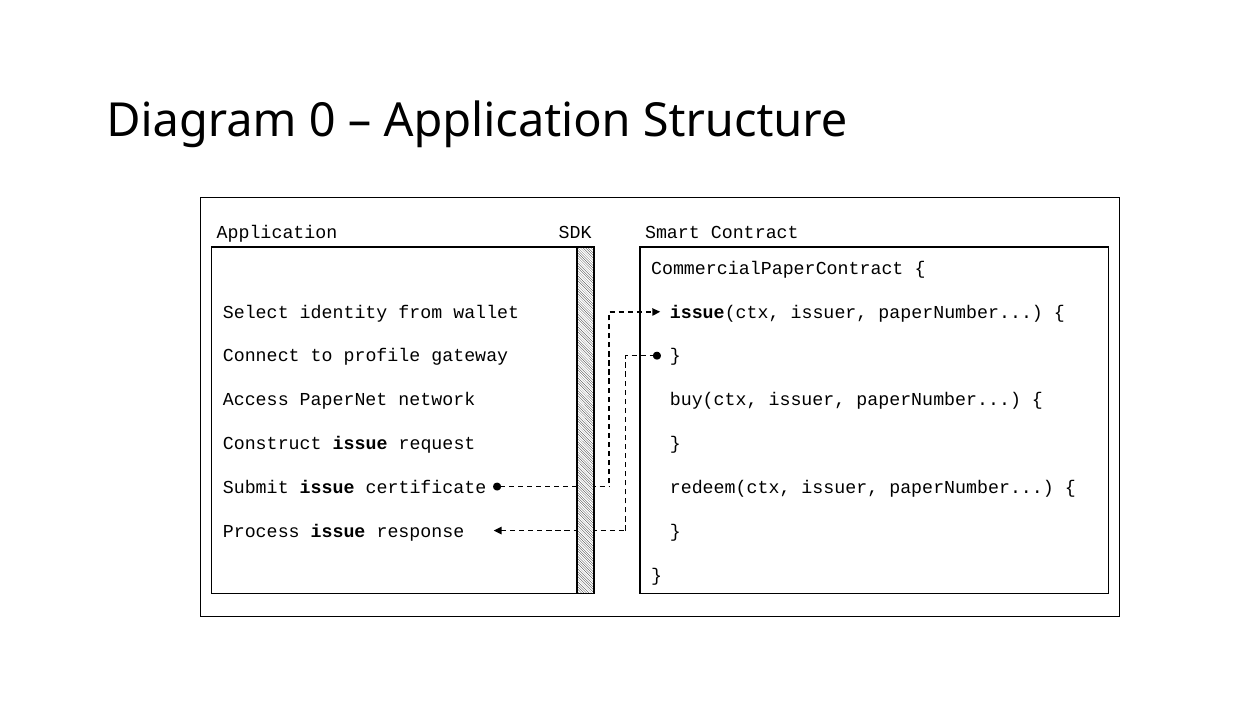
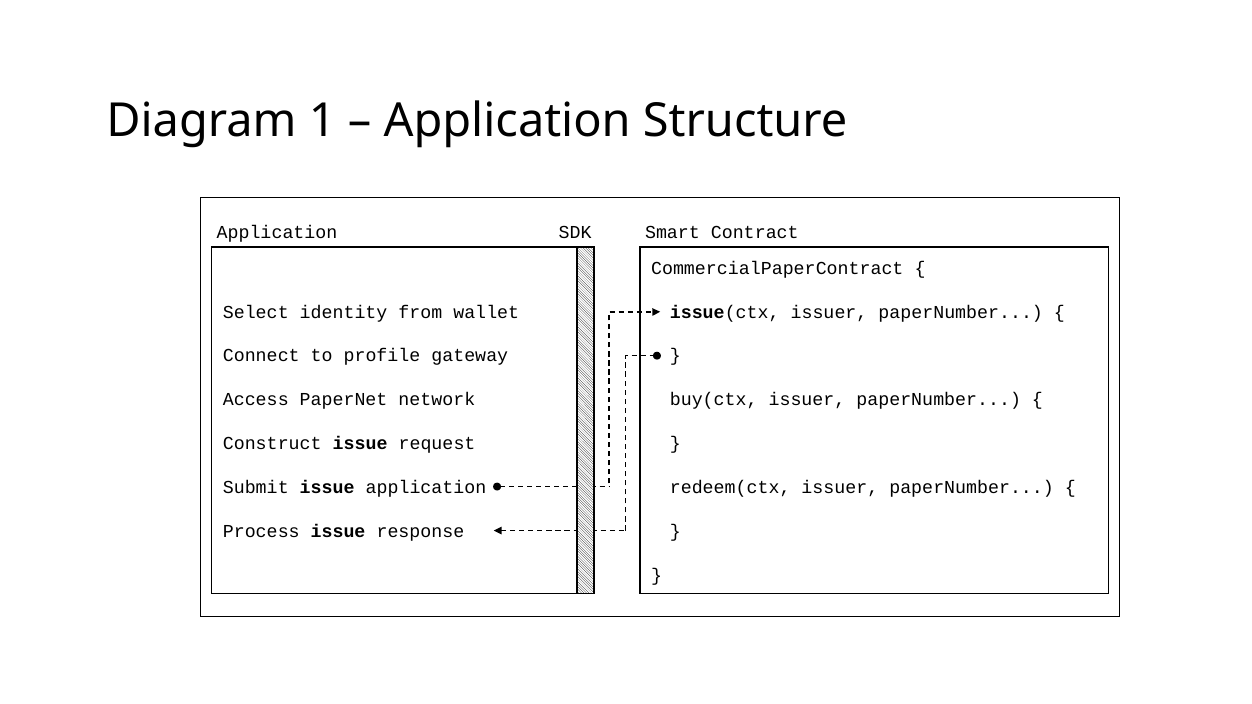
0: 0 -> 1 (322, 121)
issue certificate: certificate -> application (426, 488)
